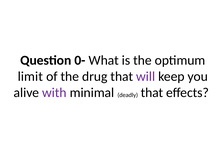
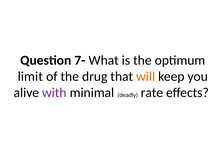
0-: 0- -> 7- (80, 60)
will colour: purple -> orange (146, 77)
deadly that: that -> rate (152, 93)
